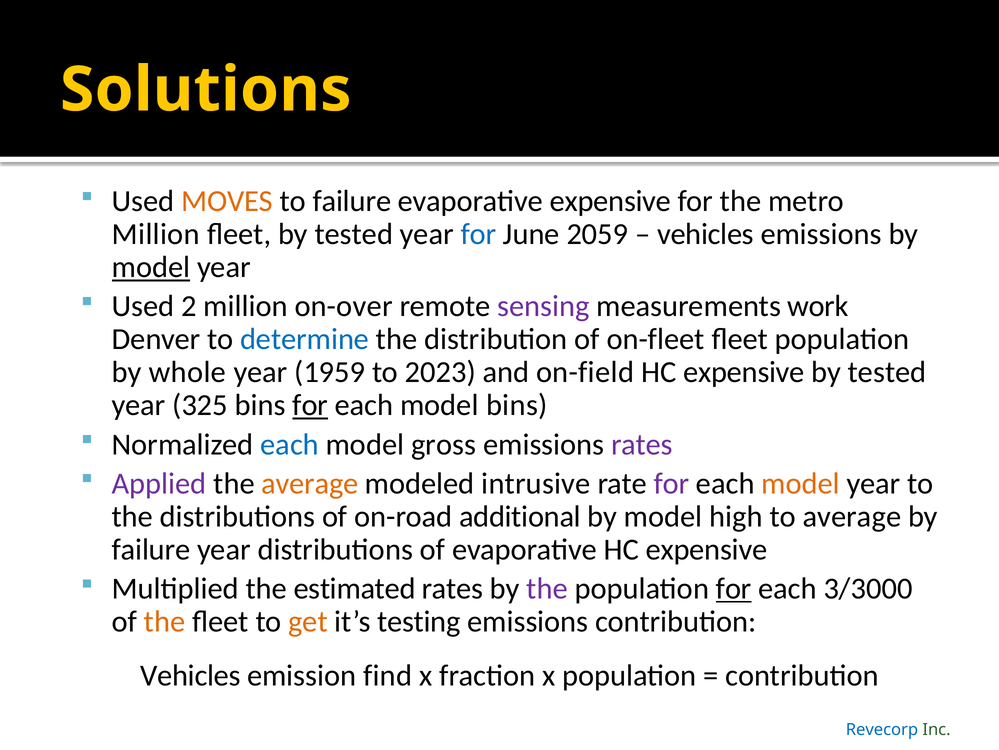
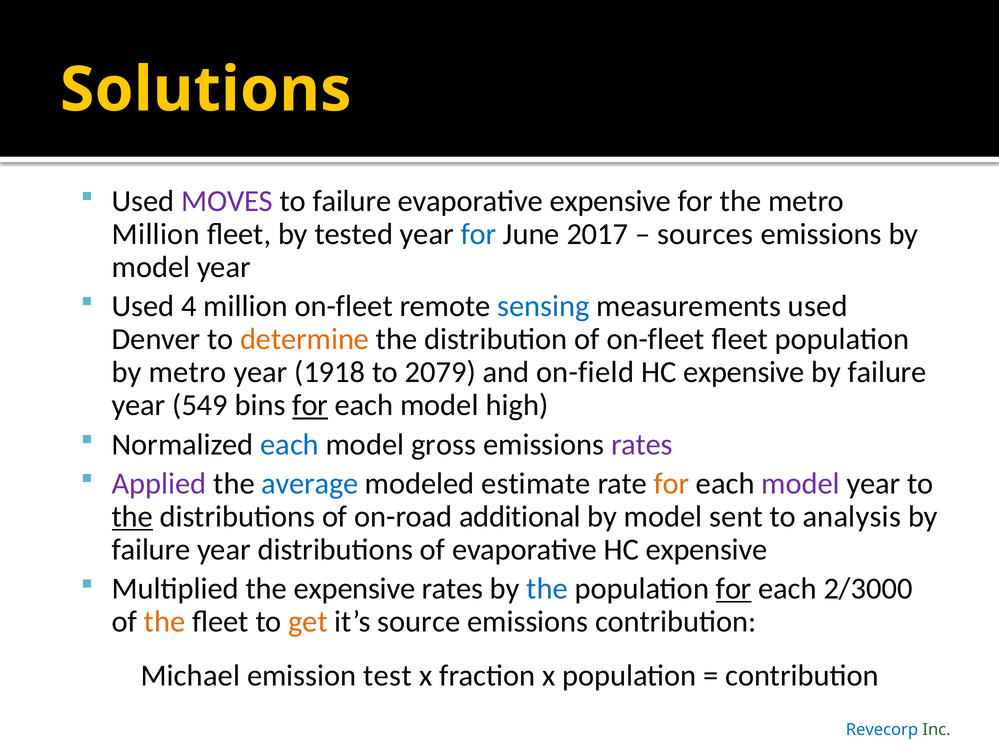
MOVES colour: orange -> purple (227, 201)
2059: 2059 -> 2017 (597, 234)
vehicles: vehicles -> sources (705, 234)
model underline: present -> none (151, 267)
2: 2 -> 4 (189, 306)
million on-over: on-over -> on-fleet (344, 306)
sensing colour: purple -> blue (543, 306)
measurements work: work -> used (818, 306)
determine colour: blue -> orange (305, 339)
by whole: whole -> metro (187, 372)
1959: 1959 -> 1918 (330, 372)
2023: 2023 -> 2079 (440, 372)
tested: tested -> failure (887, 372)
325: 325 -> 549 (200, 405)
model bins: bins -> high (517, 405)
average colour: orange -> blue (310, 483)
intrusive: intrusive -> estimate (536, 483)
for colour: purple -> orange (672, 483)
model colour: orange -> purple (801, 483)
the underline: none -> present (132, 516)
high: high -> sent (736, 516)
to average: average -> analysis (852, 516)
the estimated: estimated -> expensive (355, 588)
the colour: purple -> blue (547, 588)
3/3000: 3/3000 -> 2/3000 (868, 588)
testing: testing -> source (419, 621)
Vehicles: Vehicles -> Michael (190, 675)
find: find -> test (388, 675)
